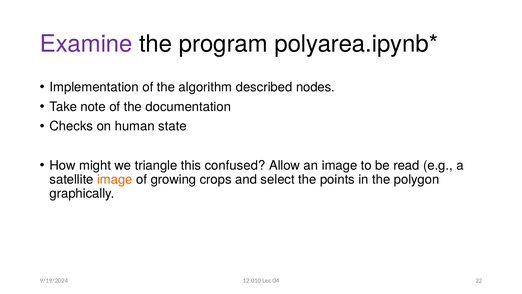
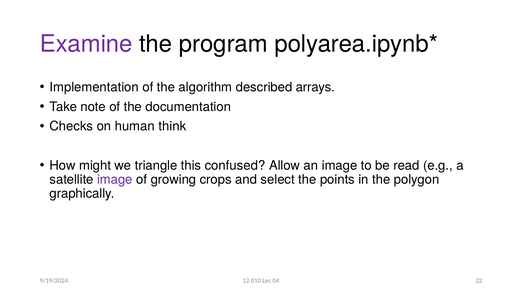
nodes: nodes -> arrays (315, 87)
state: state -> think (172, 126)
image colour: orange -> purple (115, 179)
